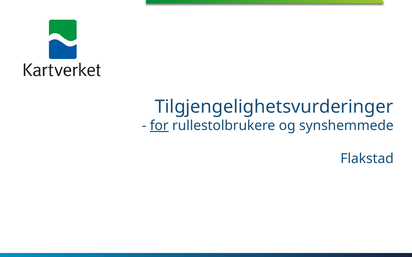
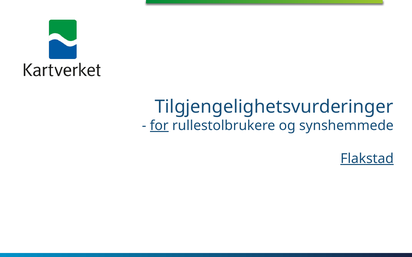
Flakstad underline: none -> present (367, 159)
